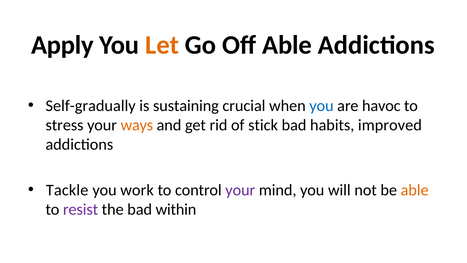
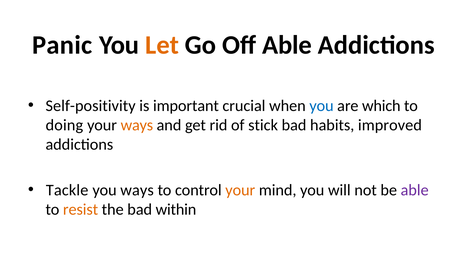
Apply: Apply -> Panic (62, 45)
Self-gradually: Self-gradually -> Self-positivity (91, 106)
sustaining: sustaining -> important (186, 106)
havoc: havoc -> which (381, 106)
stress: stress -> doing (64, 125)
you work: work -> ways (137, 190)
your colour: purple -> orange (240, 190)
able colour: orange -> purple (415, 190)
resist colour: purple -> orange (81, 209)
